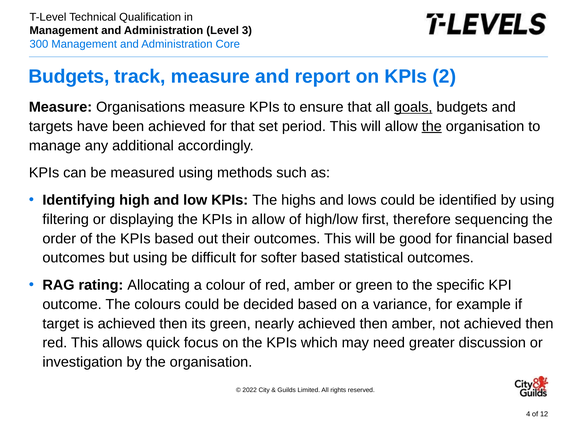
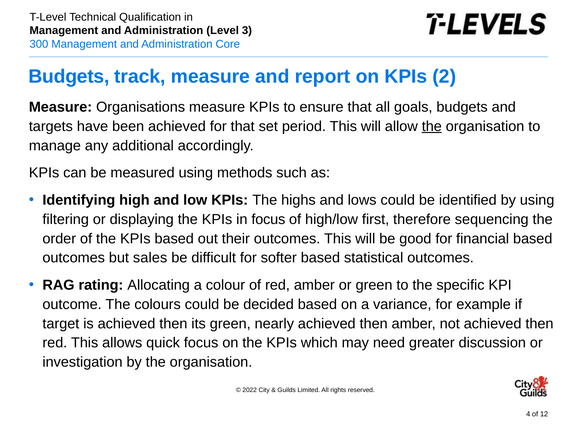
goals underline: present -> none (413, 107)
in allow: allow -> focus (268, 219)
but using: using -> sales (150, 258)
